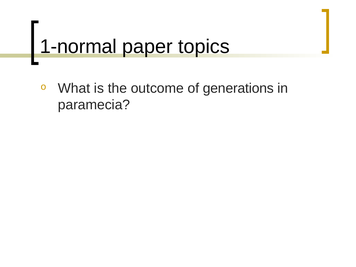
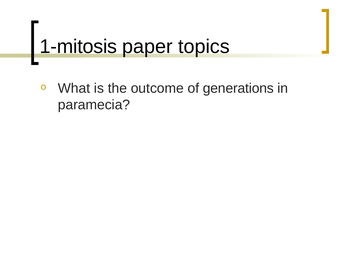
1-normal: 1-normal -> 1-mitosis (78, 47)
